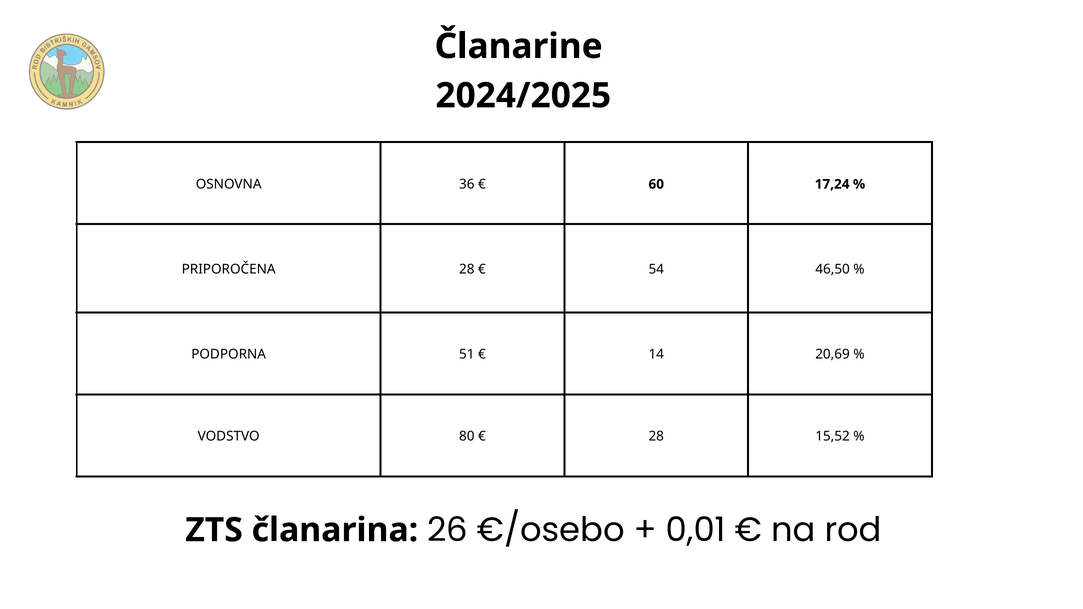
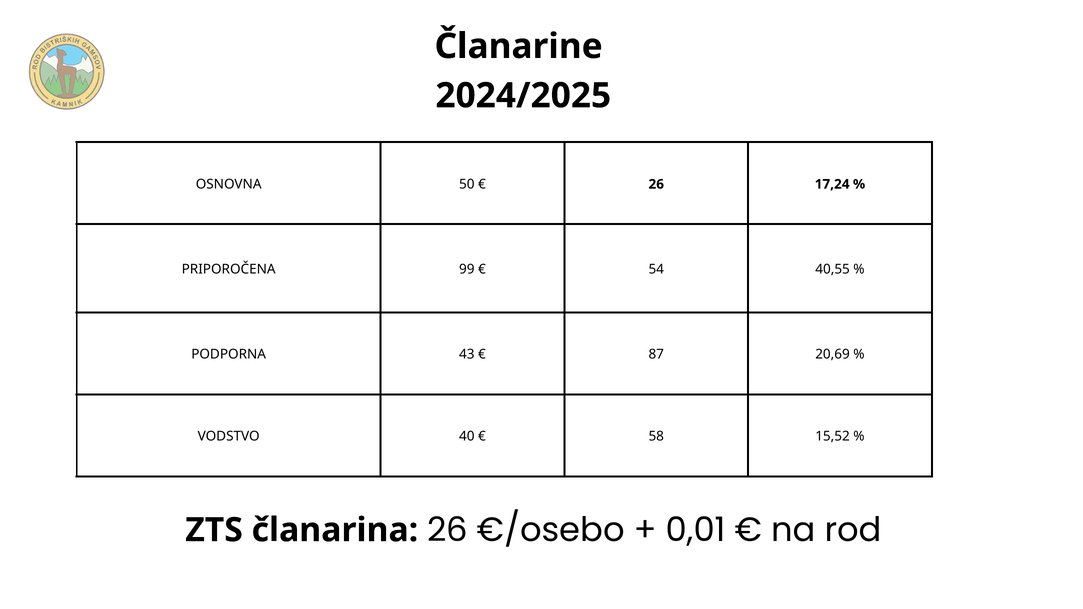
36: 36 -> 50 (467, 184)
60: 60 -> 26 (656, 184)
PRIPOROČENA 28: 28 -> 99 (467, 269)
46,50: 46,50 -> 40,55 (833, 269)
51: 51 -> 43 (467, 355)
14: 14 -> 87 (656, 355)
80: 80 -> 40 (467, 437)
28: 28 -> 58 (656, 437)
